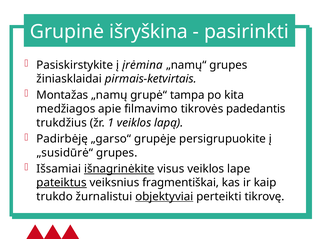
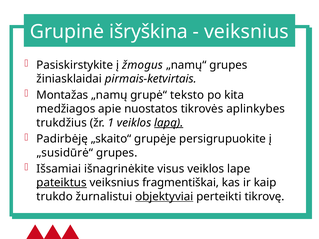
pasirinkti: pasirinkti -> veiksnius (246, 32)
įrėmina: įrėmina -> žmogus (143, 65)
tampa: tampa -> teksto (187, 95)
filmavimo: filmavimo -> nuostatos (151, 109)
padedantis: padedantis -> aplinkybes (256, 109)
lapą underline: none -> present (169, 123)
„garso“: „garso“ -> „skaito“ (111, 139)
išnagrinėkite underline: present -> none (119, 169)
